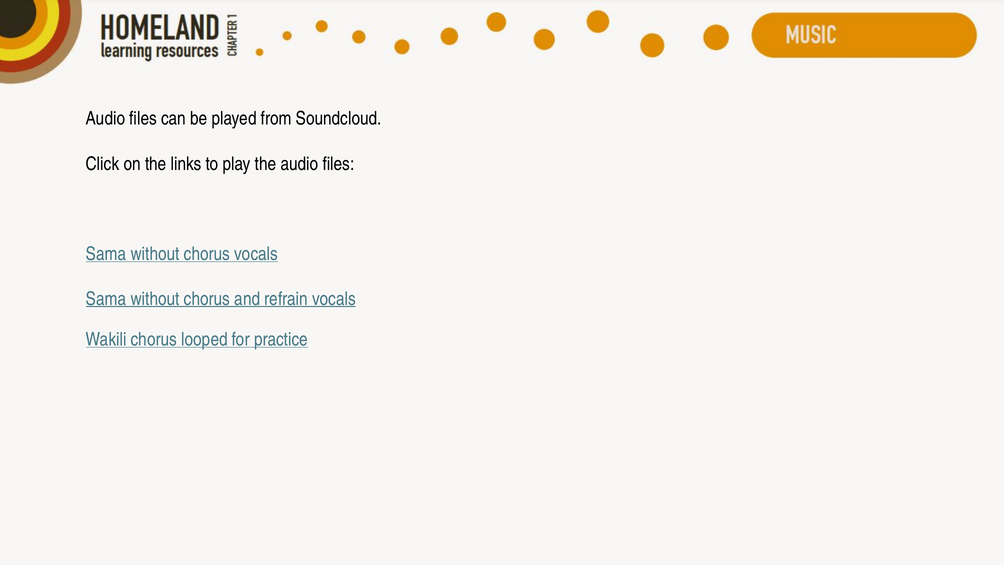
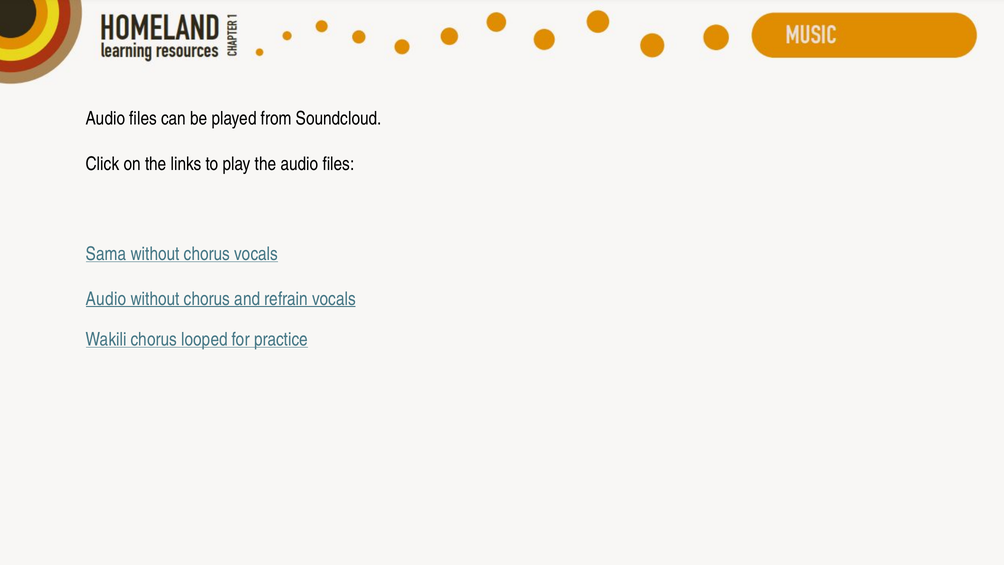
Sama: Sama -> Audio (106, 299)
